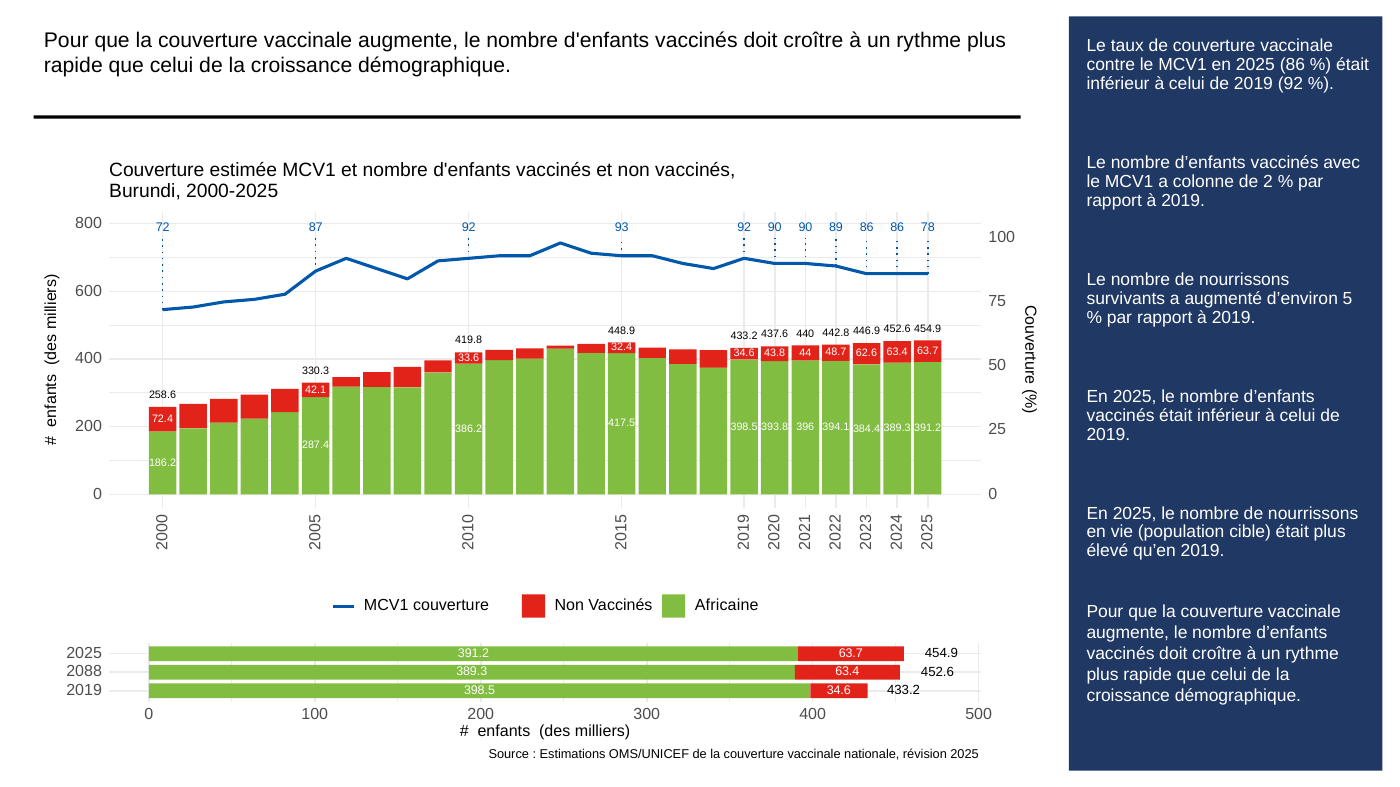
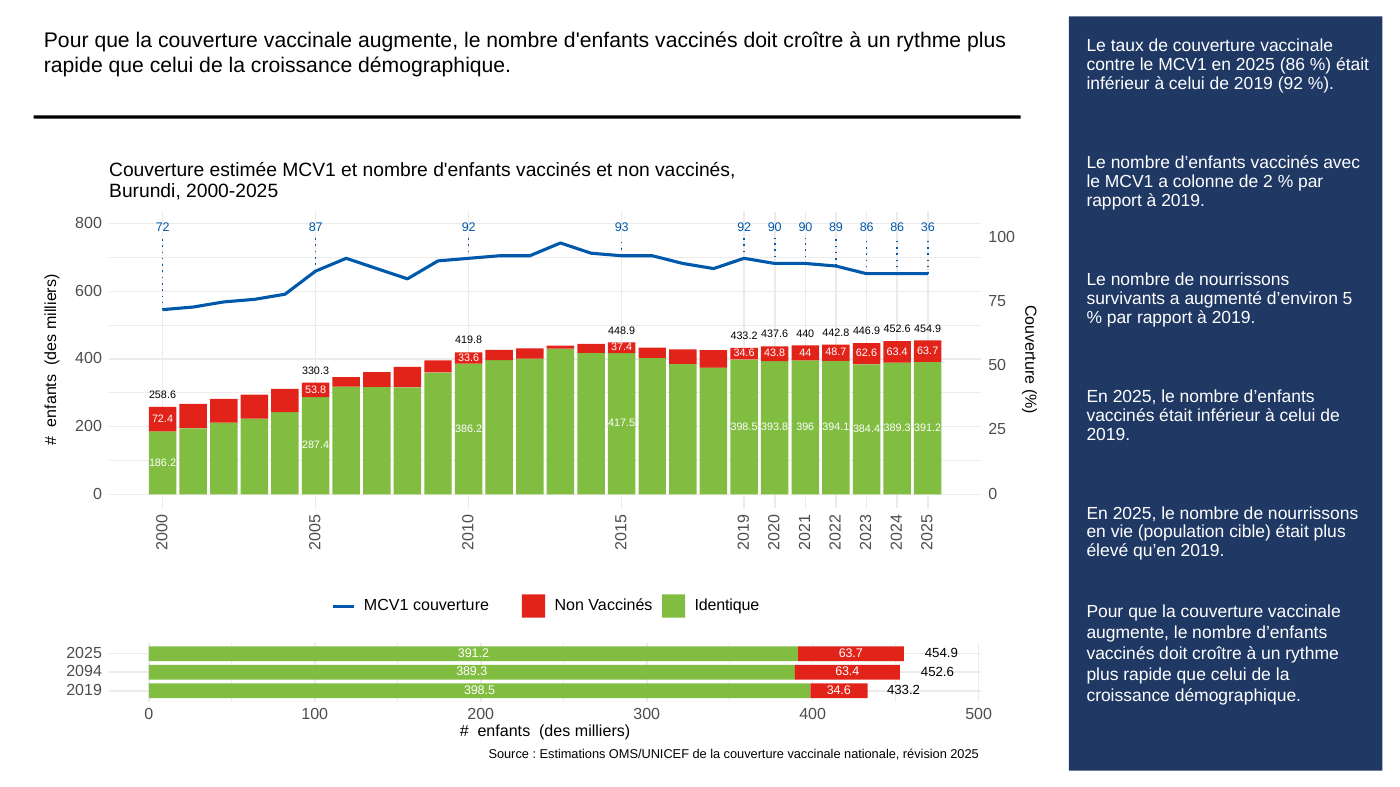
78: 78 -> 36 (928, 228)
32.4: 32.4 -> 37.4 (622, 348)
42.1: 42.1 -> 53.8 (316, 390)
Africaine: Africaine -> Identique (727, 606)
2088: 2088 -> 2094 (84, 672)
